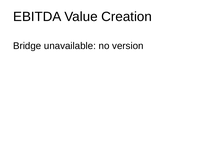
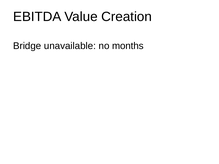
version: version -> months (128, 46)
